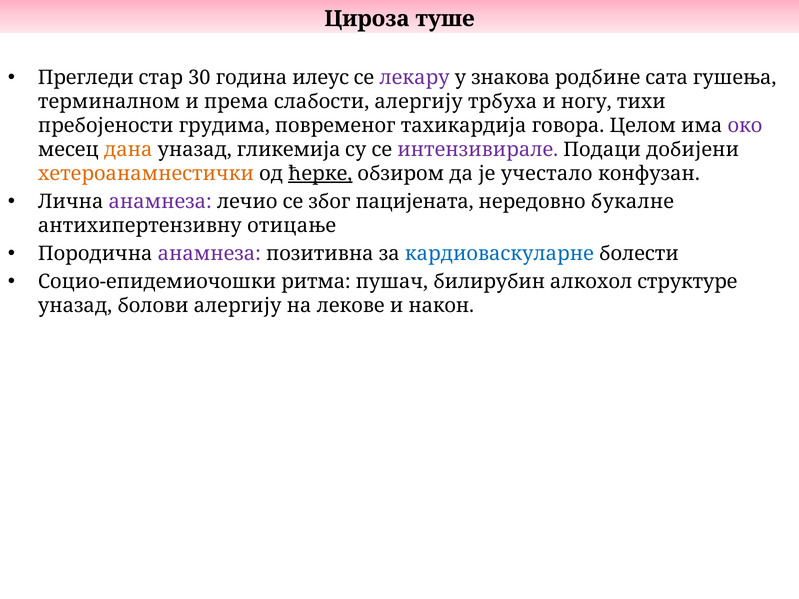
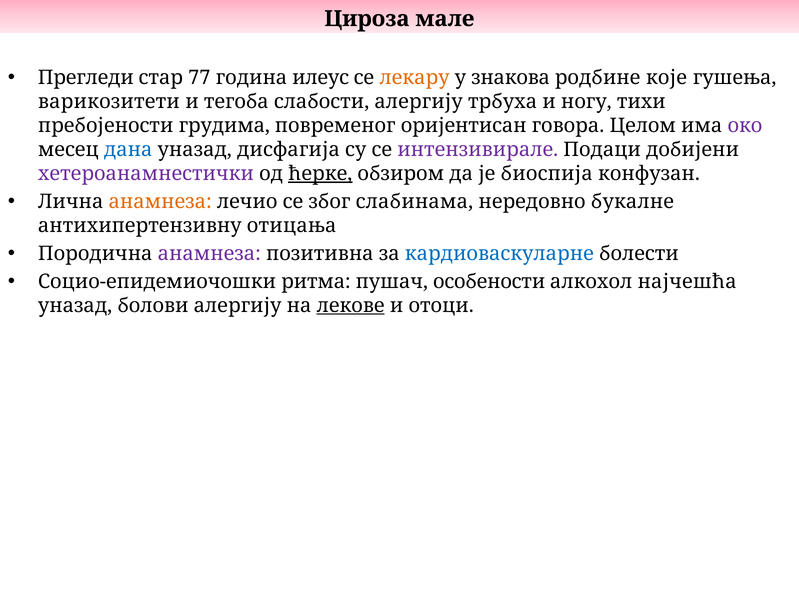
туше: туше -> мале (445, 19)
30: 30 -> 77 (199, 78)
лекару colour: purple -> orange (415, 78)
сата: сата -> које (666, 78)
терминалном: терминалном -> варикозитети (109, 102)
према: према -> тегоба (236, 102)
тахикардија: тахикардија -> оријентисан (464, 126)
дана colour: orange -> blue (128, 150)
гликемија: гликемија -> дисфагија (289, 150)
хетероанамнестички colour: orange -> purple (146, 174)
учестало: учестало -> биоспија (547, 174)
анамнеза colour: purple -> orange (160, 202)
пацијената: пацијената -> слабинама (414, 202)
отицање: отицање -> отицања (292, 226)
билирубин: билирубин -> особености (489, 282)
структуре: структуре -> најчешћа (687, 282)
лекове underline: none -> present (351, 306)
након: након -> отоци (441, 306)
